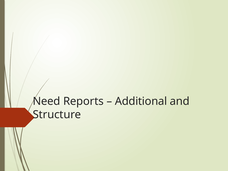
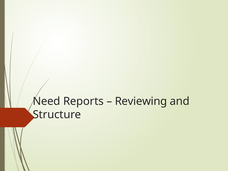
Additional: Additional -> Reviewing (141, 101)
